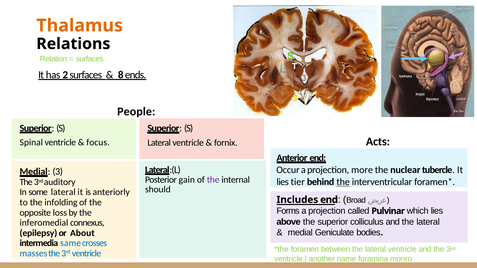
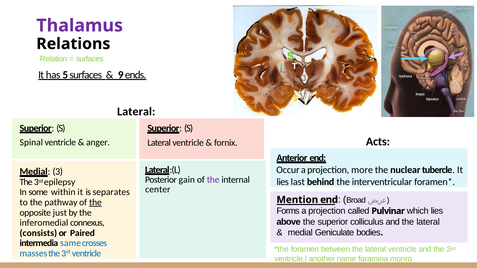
Thalamus colour: orange -> purple (80, 26)
2: 2 -> 5 (65, 75)
8: 8 -> 9 (121, 75)
People: People -> Lateral (136, 112)
focus: focus -> anger (98, 143)
tier: tier -> last (298, 182)
the underline: present -> none (343, 182)
auditory: auditory -> epilepsy (60, 182)
should: should -> center (158, 190)
some lateral: lateral -> within (63, 192)
is anteriorly: anteriorly -> separates (111, 192)
Includes: Includes -> Mention (297, 200)
infolding: infolding -> pathway (61, 203)
the underline: none -> present (95, 203)
loss: loss -> just (60, 213)
epilepsy: epilepsy -> consists (38, 233)
About: About -> Paired (82, 233)
